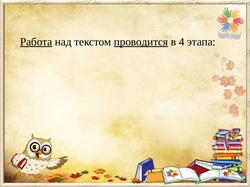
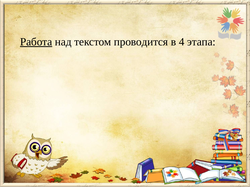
проводится underline: present -> none (141, 42)
